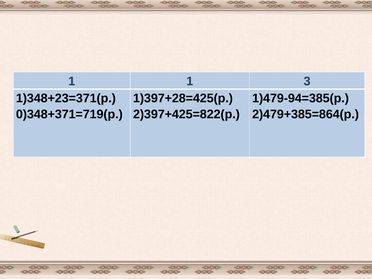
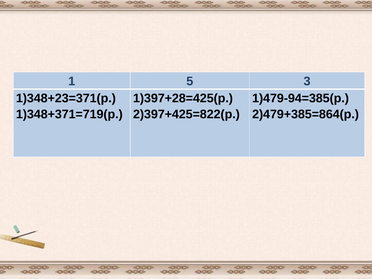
1 1: 1 -> 5 (190, 81)
0)348+371=719(р: 0)348+371=719(р -> 1)348+371=719(р (69, 114)
